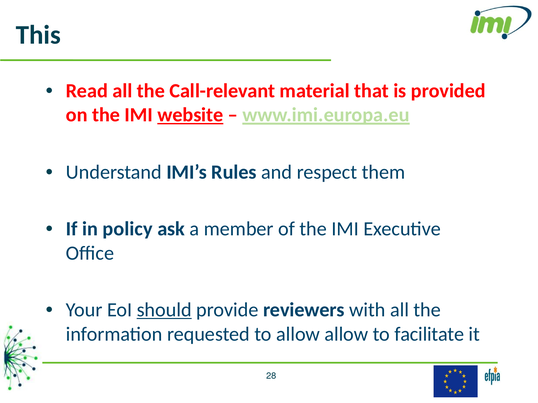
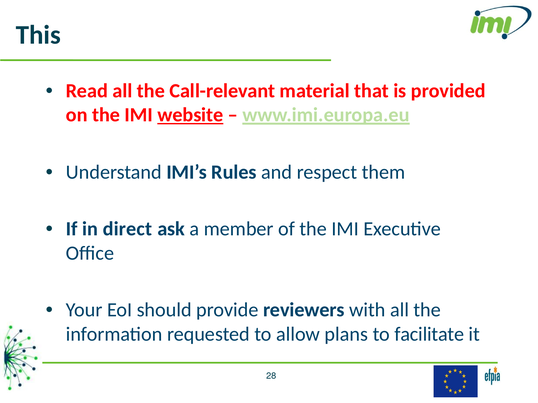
policy: policy -> direct (128, 229)
should underline: present -> none (164, 310)
allow allow: allow -> plans (346, 334)
